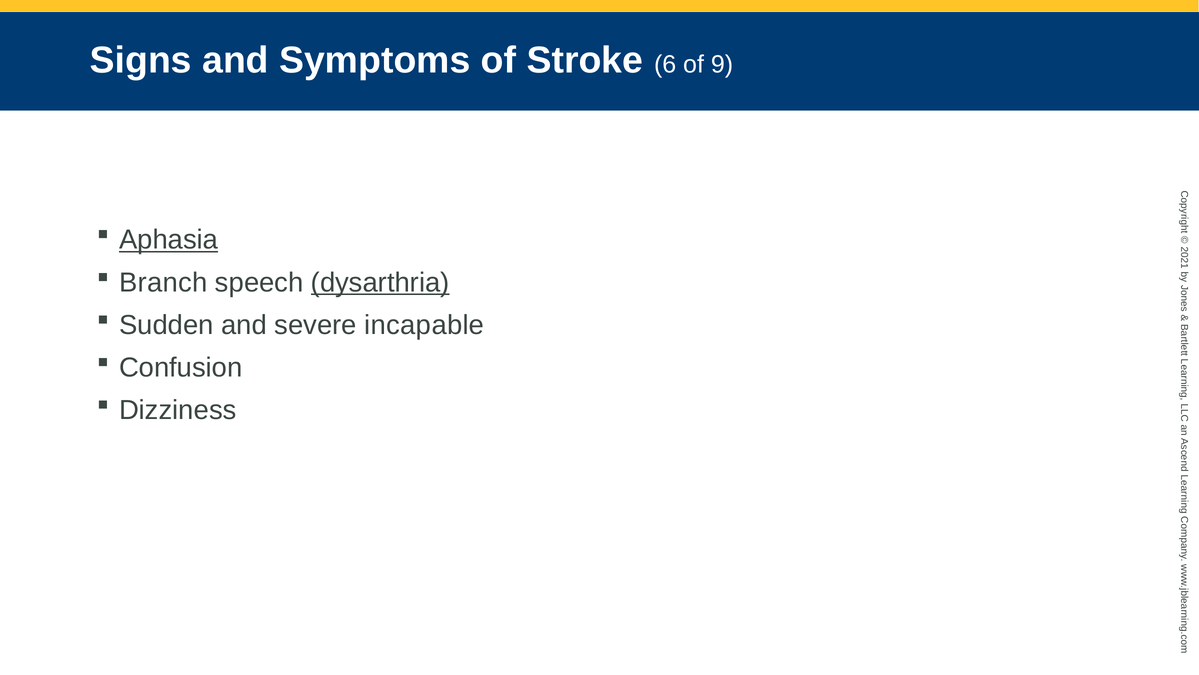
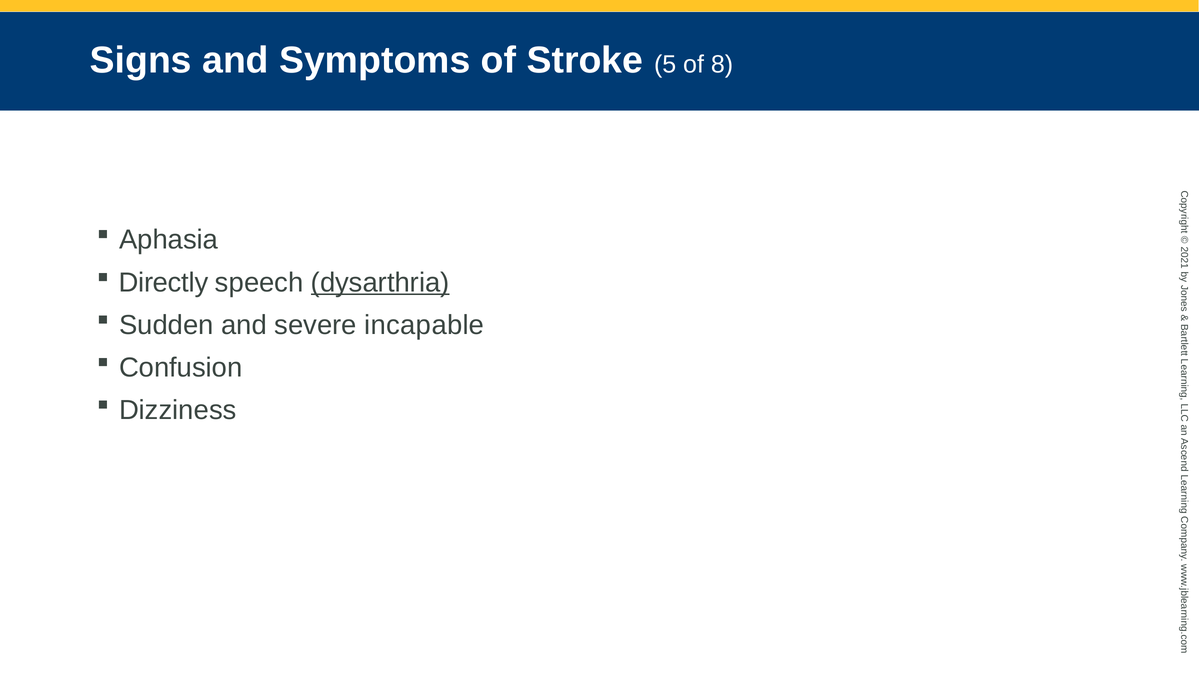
6: 6 -> 5 (665, 64)
9: 9 -> 8 (722, 64)
Aphasia underline: present -> none (169, 240)
Branch: Branch -> Directly (163, 282)
